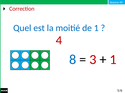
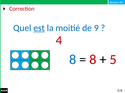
est underline: none -> present (39, 28)
de 1: 1 -> 9 (96, 28)
3: 3 -> 8 (93, 60)
1: 1 -> 5 (113, 60)
